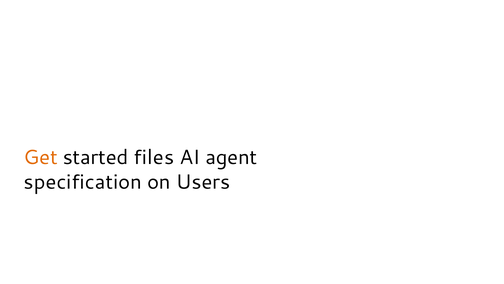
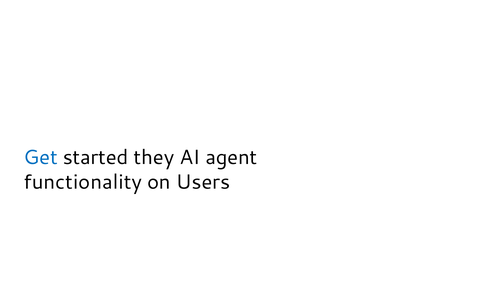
Get colour: orange -> blue (41, 157)
files: files -> they (154, 157)
specification: specification -> functionality (83, 182)
